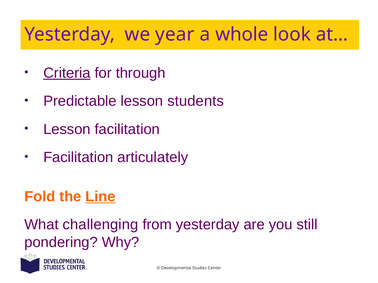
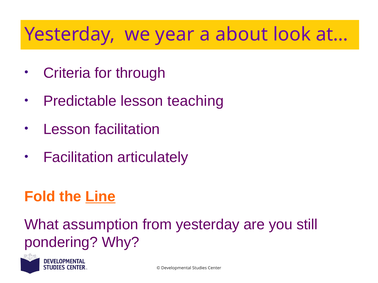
whole: whole -> about (242, 35)
Criteria underline: present -> none (67, 73)
students: students -> teaching (196, 101)
challenging: challenging -> assumption (101, 225)
